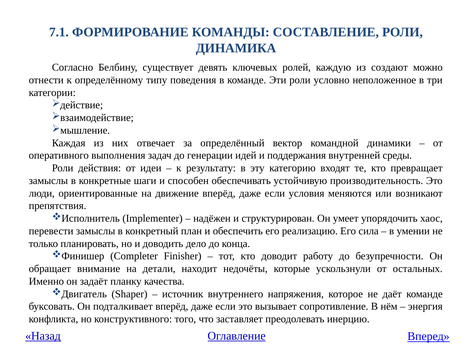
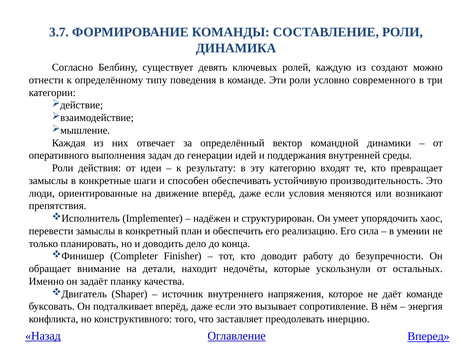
7.1: 7.1 -> 3.7 (59, 32)
неположенное: неположенное -> современного (384, 80)
